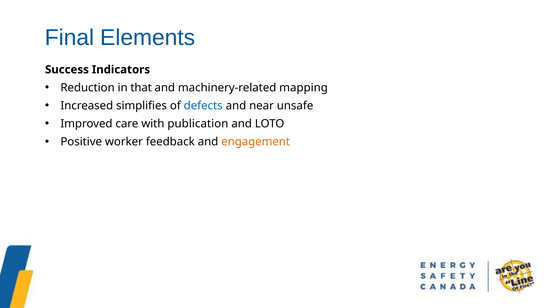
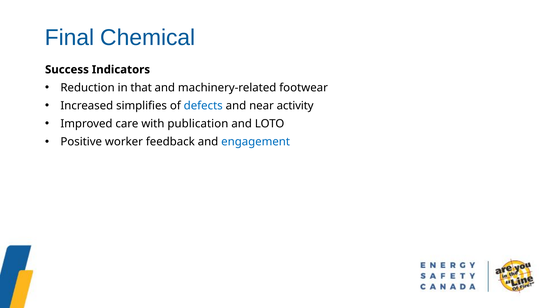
Elements: Elements -> Chemical (148, 38)
mapping: mapping -> footwear (304, 88)
unsafe: unsafe -> activity (295, 106)
engagement colour: orange -> blue (256, 142)
